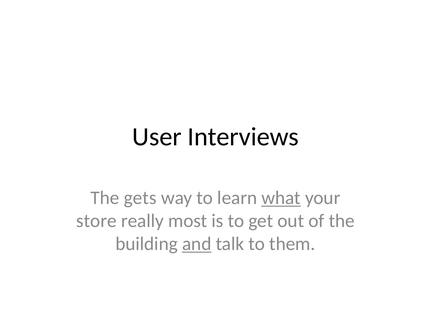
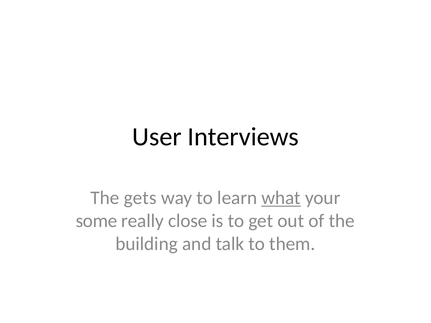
store: store -> some (97, 221)
most: most -> close (188, 221)
and underline: present -> none (197, 244)
